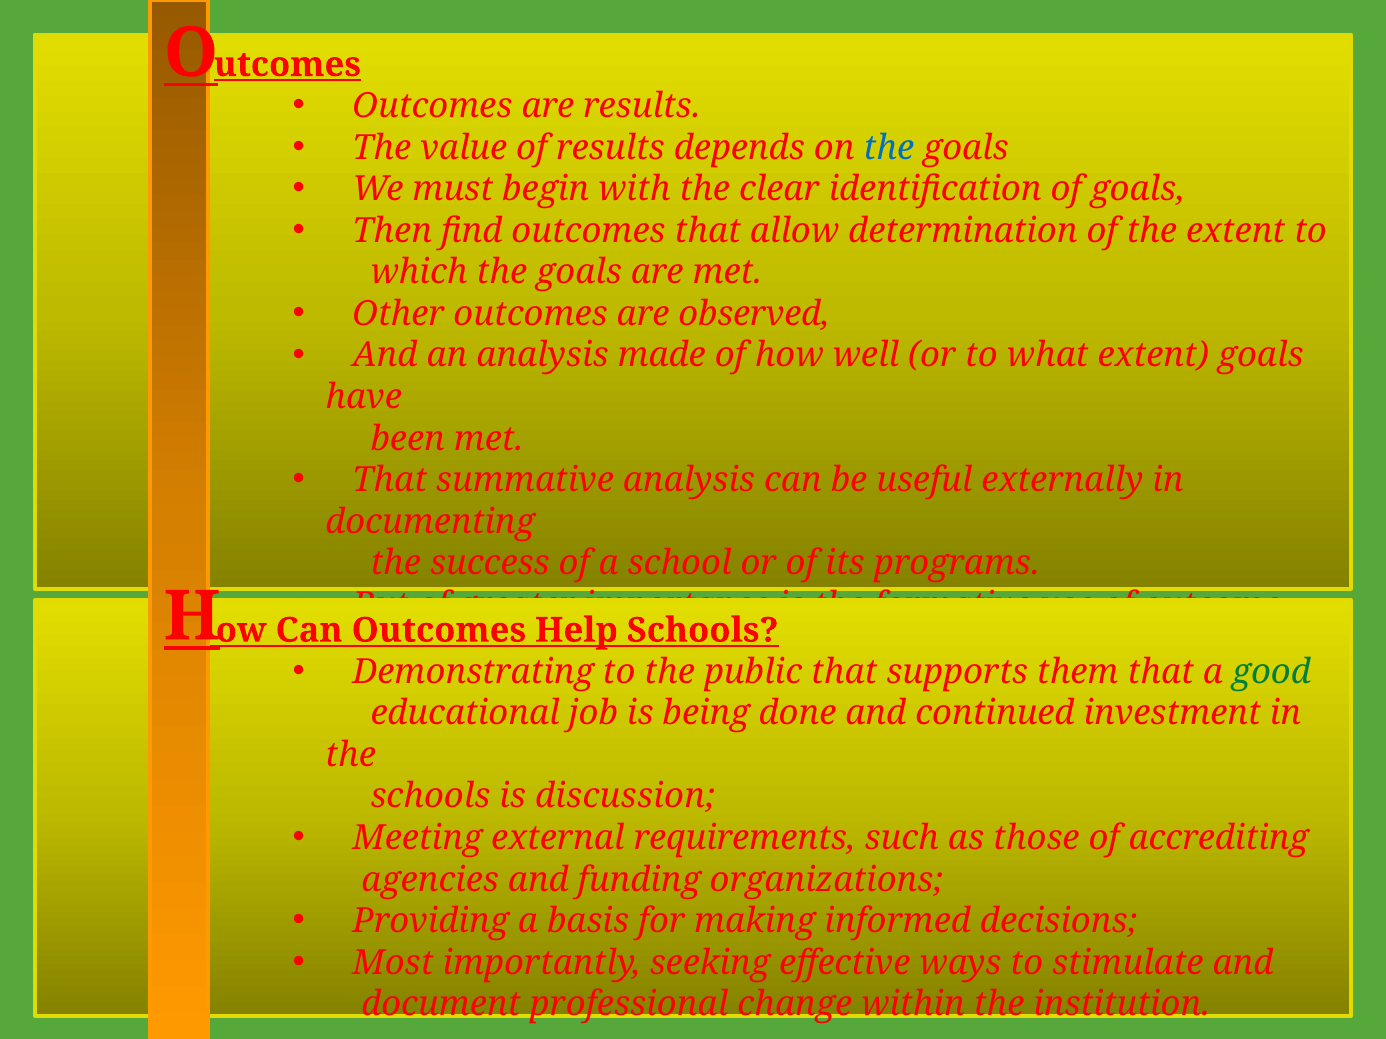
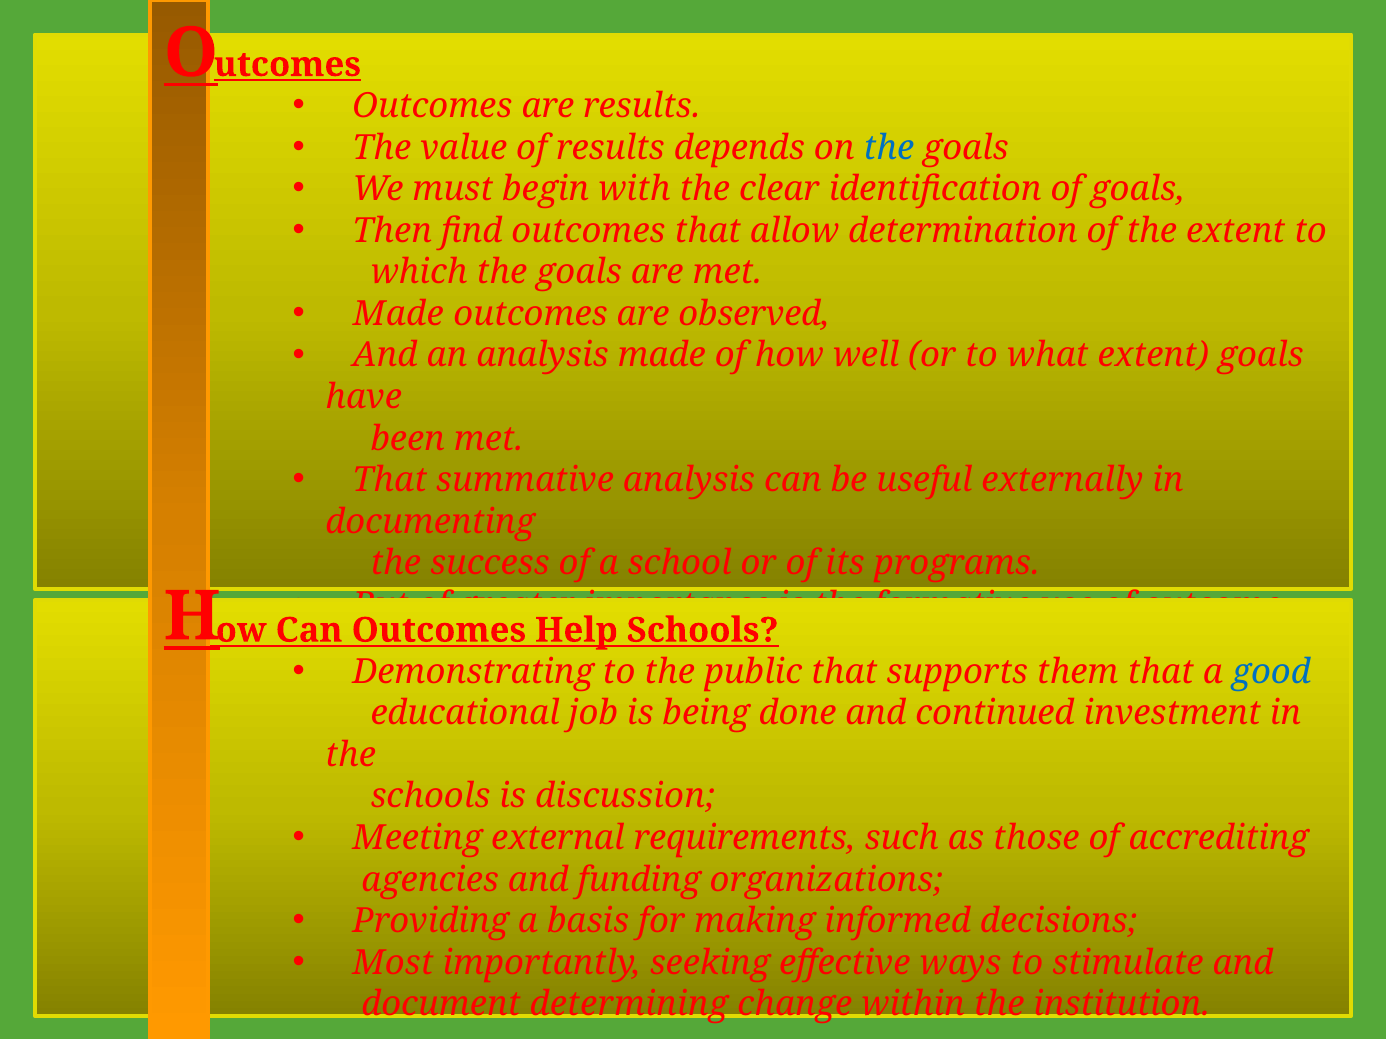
Other: Other -> Made (398, 314)
good colour: green -> blue (1271, 672)
professional: professional -> determining (629, 1005)
